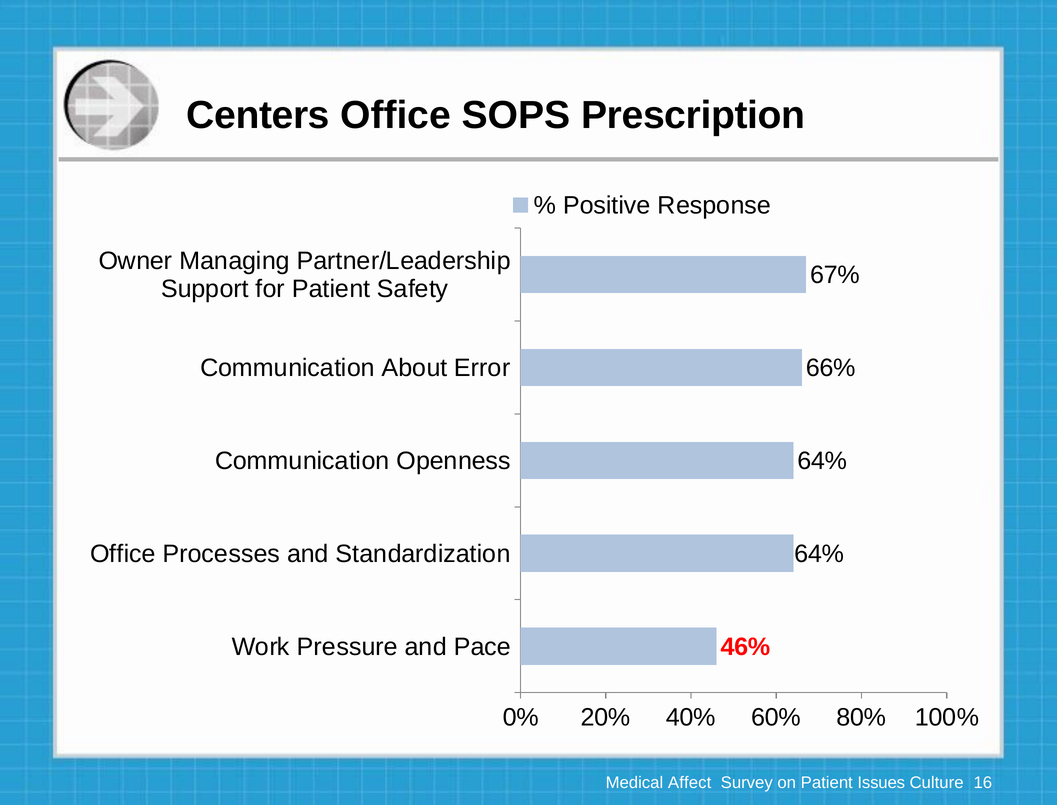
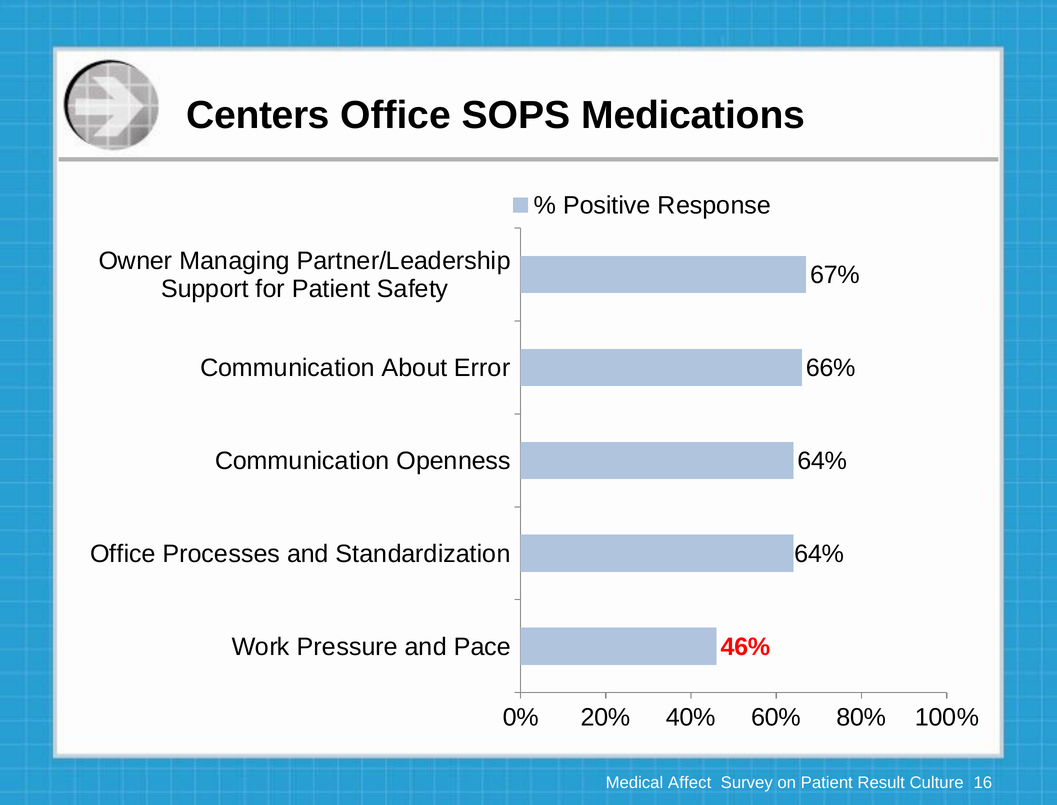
Prescription: Prescription -> Medications (693, 115)
Issues: Issues -> Result (881, 783)
